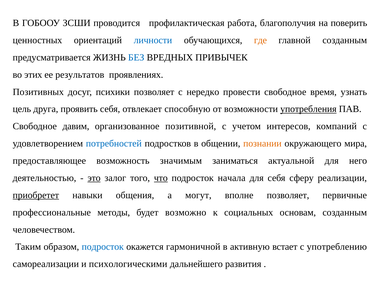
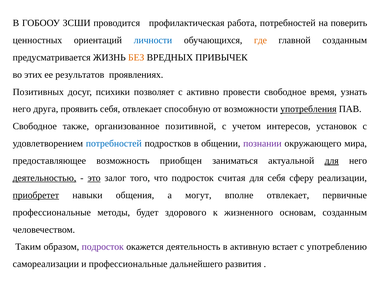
работа благополучия: благополучия -> потребностей (288, 23)
БЕЗ colour: blue -> orange (136, 57)
нередко: нередко -> активно (203, 92)
цель: цель -> него (22, 109)
давим: давим -> также (76, 126)
компаний: компаний -> установок (337, 126)
познании colour: orange -> purple (262, 144)
значимым: значимым -> приобщен (181, 161)
для underline: none -> present (332, 161)
деятельностью underline: none -> present (44, 178)
что underline: present -> none (161, 178)
начала: начала -> считая (232, 178)
вполне позволяет: позволяет -> отвлекает (288, 195)
возможно: возможно -> здорового (186, 213)
социальных: социальных -> жизненного (249, 213)
подросток colour: blue -> purple (103, 247)
гармоничной: гармоничной -> деятельность (193, 247)
и психологическими: психологическими -> профессиональные (128, 264)
